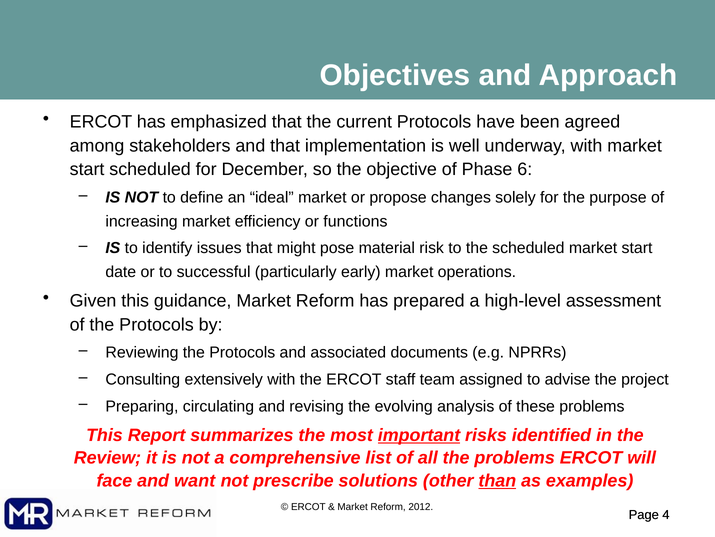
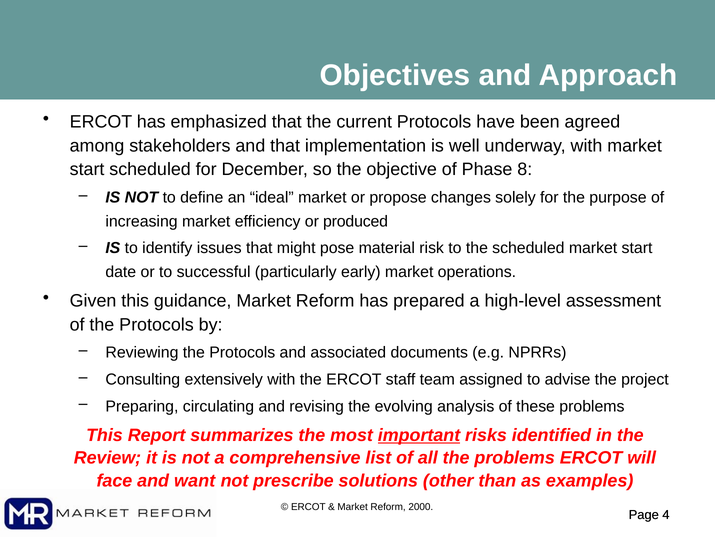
6: 6 -> 8 (525, 169)
functions: functions -> produced (356, 221)
than underline: present -> none (497, 480)
2012: 2012 -> 2000 (421, 506)
